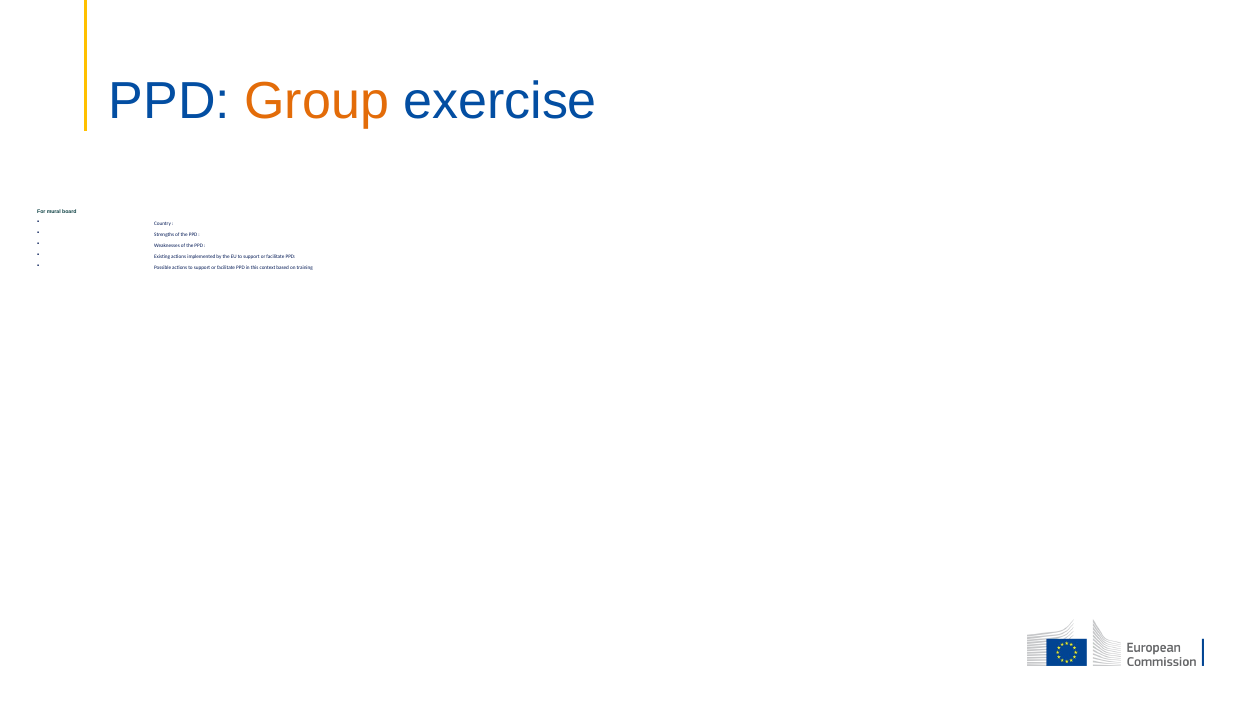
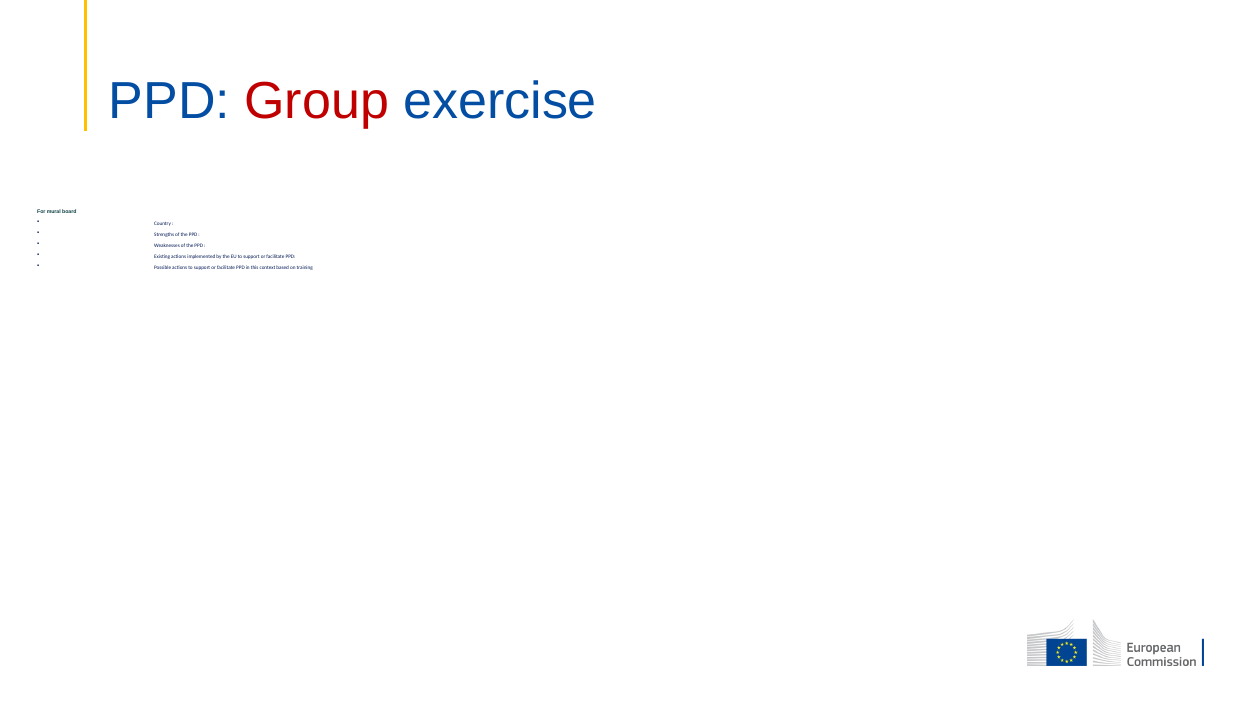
Group colour: orange -> red (317, 101)
